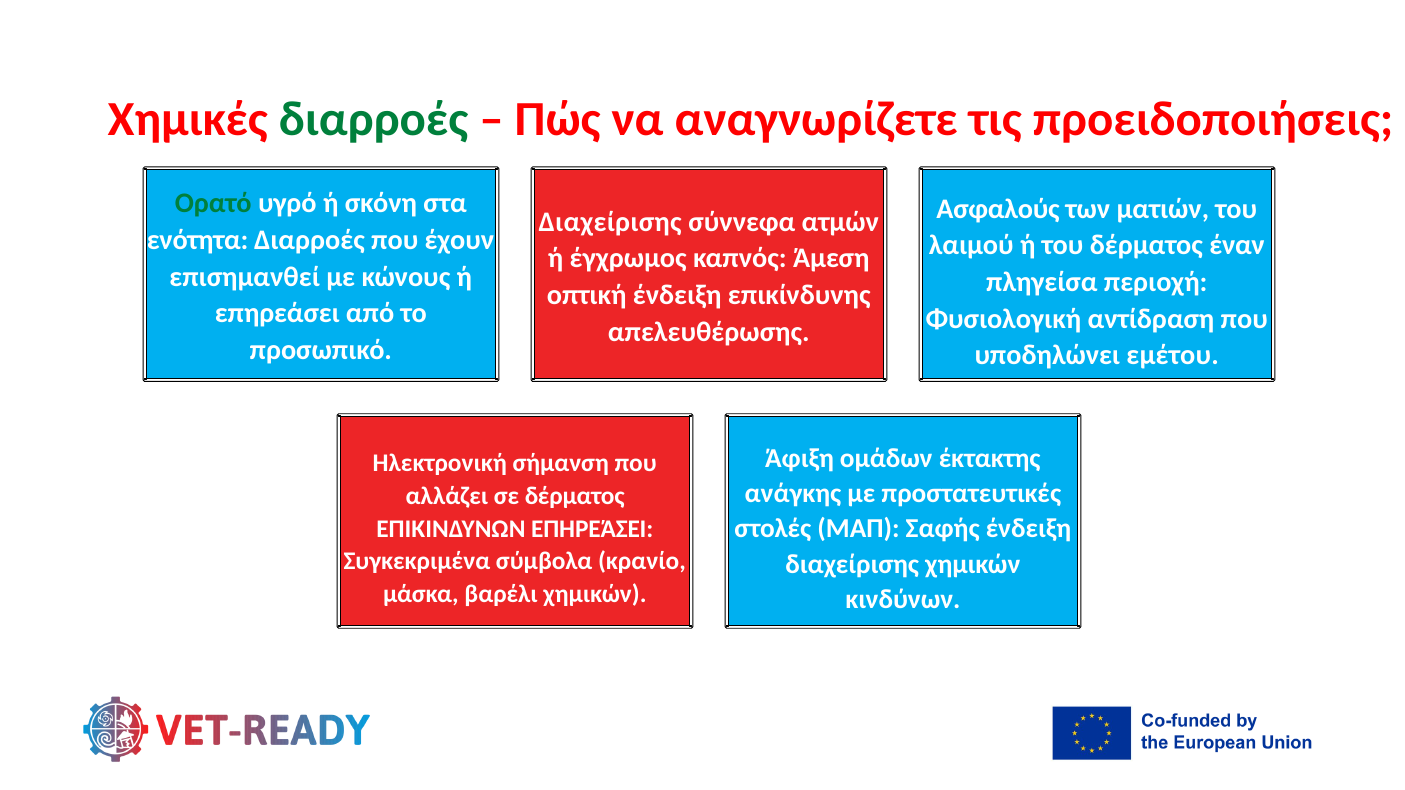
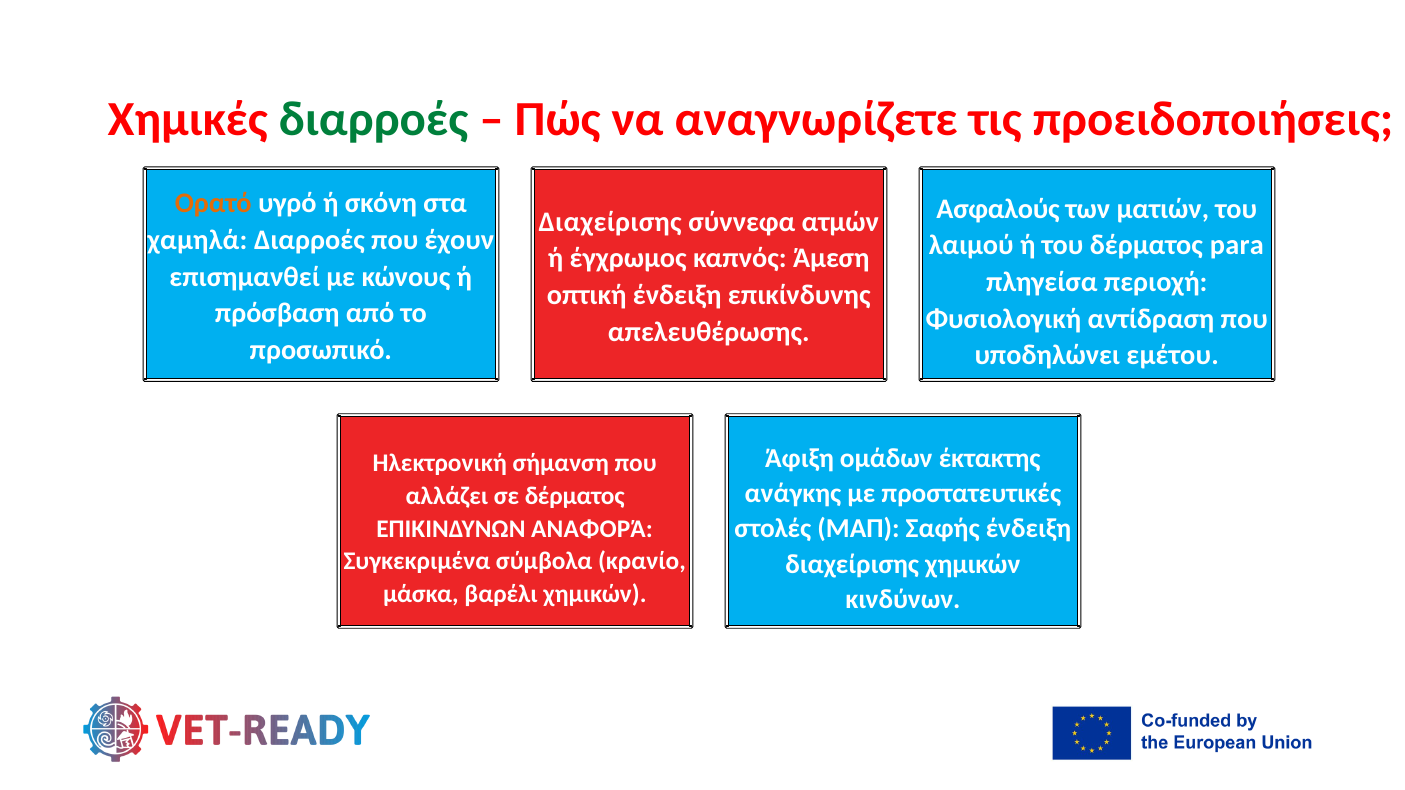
Ορατό colour: green -> orange (213, 203)
ενότητα: ενότητα -> χαμηλά (197, 240)
έναν: έναν -> para (1237, 246)
επηρεάσει: επηρεάσει -> πρόσβαση (277, 313)
ΕΠΙΚΙΝΔΥΝΩΝ ΕΠΗΡΕΆΣΕΙ: ΕΠΗΡΕΆΣΕΙ -> ΑΝΑΦΟΡΆ (592, 529)
